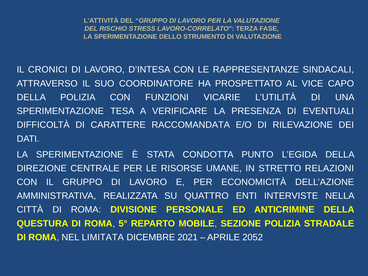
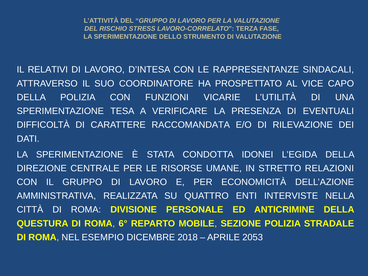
CRONICI: CRONICI -> RELATIVI (48, 70)
PUNTO: PUNTO -> IDONEI (257, 154)
5°: 5° -> 6° (123, 224)
LIMITATA: LIMITATA -> ESEMPIO (103, 237)
2021: 2021 -> 2018 (188, 237)
2052: 2052 -> 2053 (253, 237)
